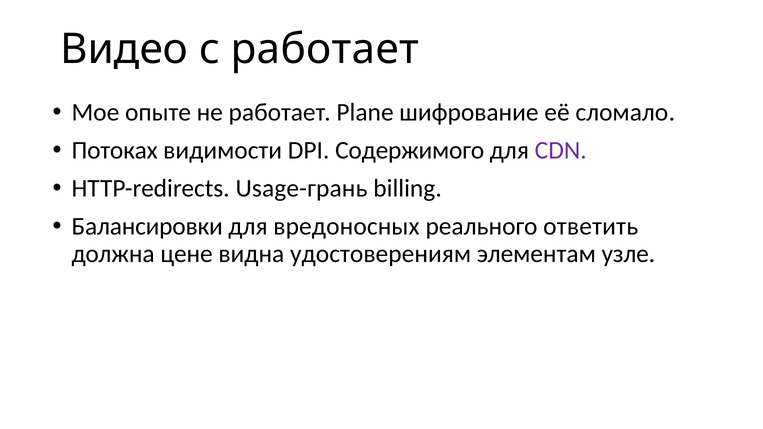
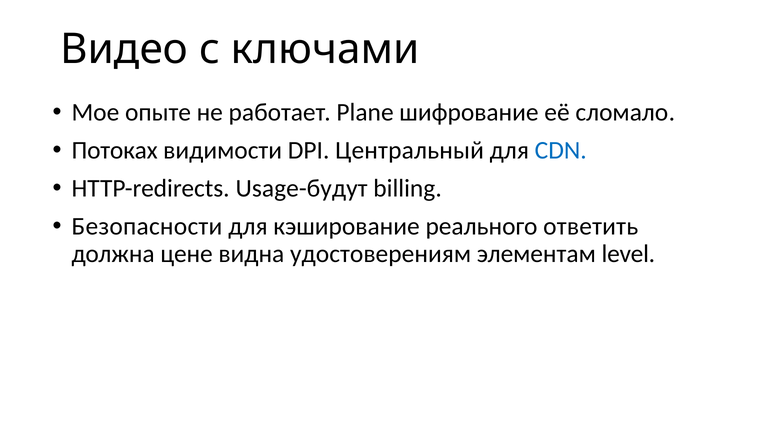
с работает: работает -> ключами (325, 49)
Содержимого: Содержимого -> Центральный (410, 150)
CDN colour: purple -> blue (561, 150)
Usage-грань: Usage-грань -> Usage-будут (302, 188)
Балансировки: Балансировки -> Безопасности (147, 226)
вредоносных: вредоносных -> кэширование (347, 226)
узле: узле -> level (628, 254)
